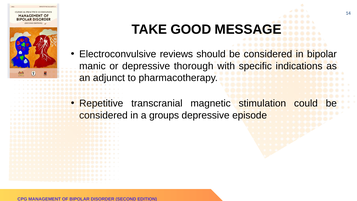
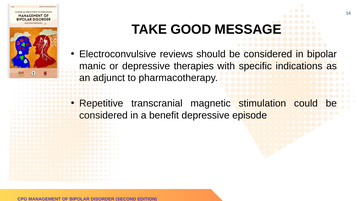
thorough: thorough -> therapies (194, 66)
groups: groups -> benefit (164, 115)
